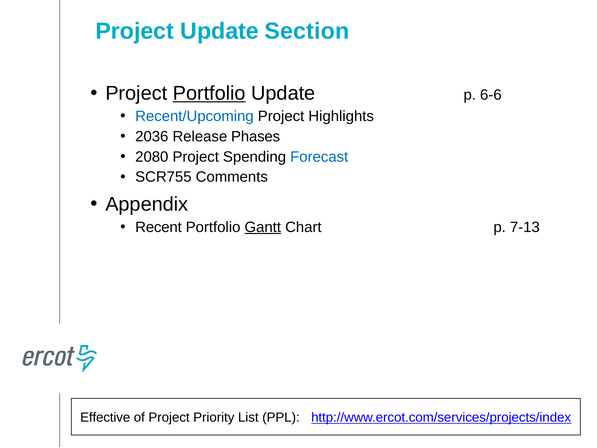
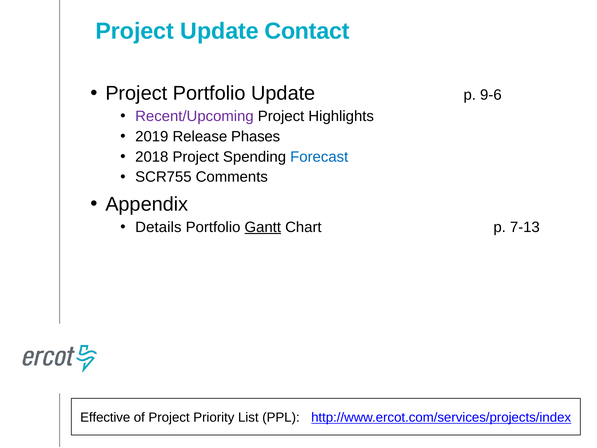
Section: Section -> Contact (307, 31)
Portfolio underline: present -> none (209, 93)
6-6: 6-6 -> 9-6 (491, 95)
Recent/Upcoming colour: blue -> purple (194, 116)
2036: 2036 -> 2019 (152, 136)
2080: 2080 -> 2018 (152, 157)
Recent: Recent -> Details (158, 227)
